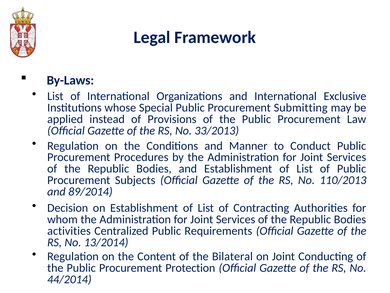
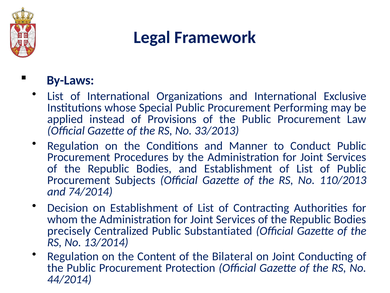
Submitting: Submitting -> Performing (301, 107)
89/2014: 89/2014 -> 74/2014 (90, 191)
activities: activities -> precisely (69, 231)
Requirements: Requirements -> Substantiated (218, 231)
